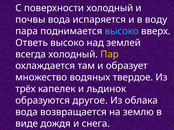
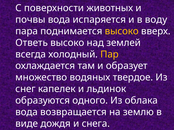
поверхности холодный: холодный -> животных (110, 8)
высоко colour: light blue -> yellow (122, 31)
трёх: трёх -> снег (25, 89)
другое: другое -> одного (90, 101)
